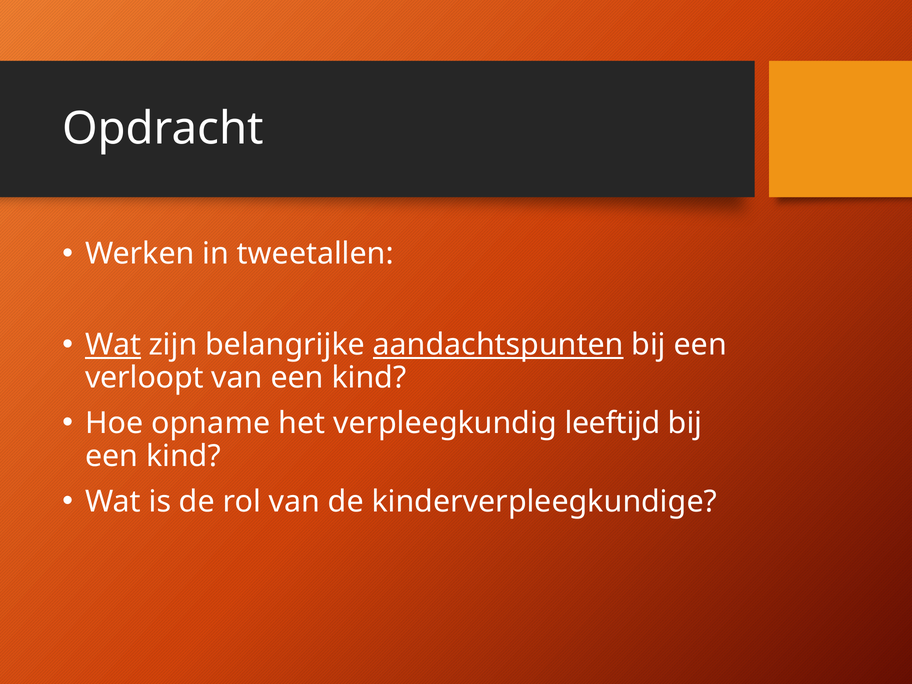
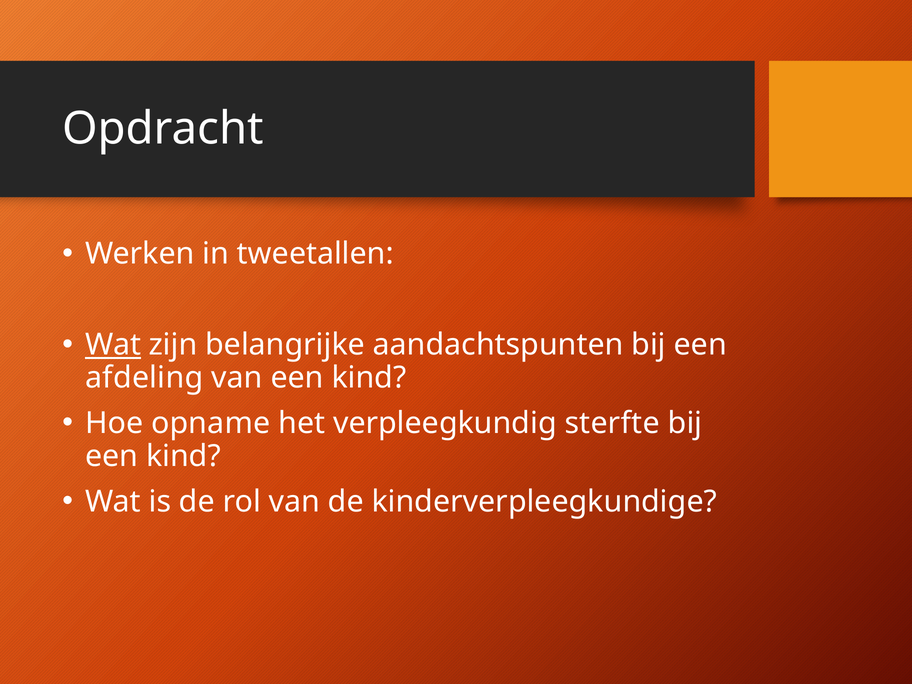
aandachtspunten underline: present -> none (498, 345)
verloopt: verloopt -> afdeling (144, 378)
leeftijd: leeftijd -> sterfte (612, 423)
